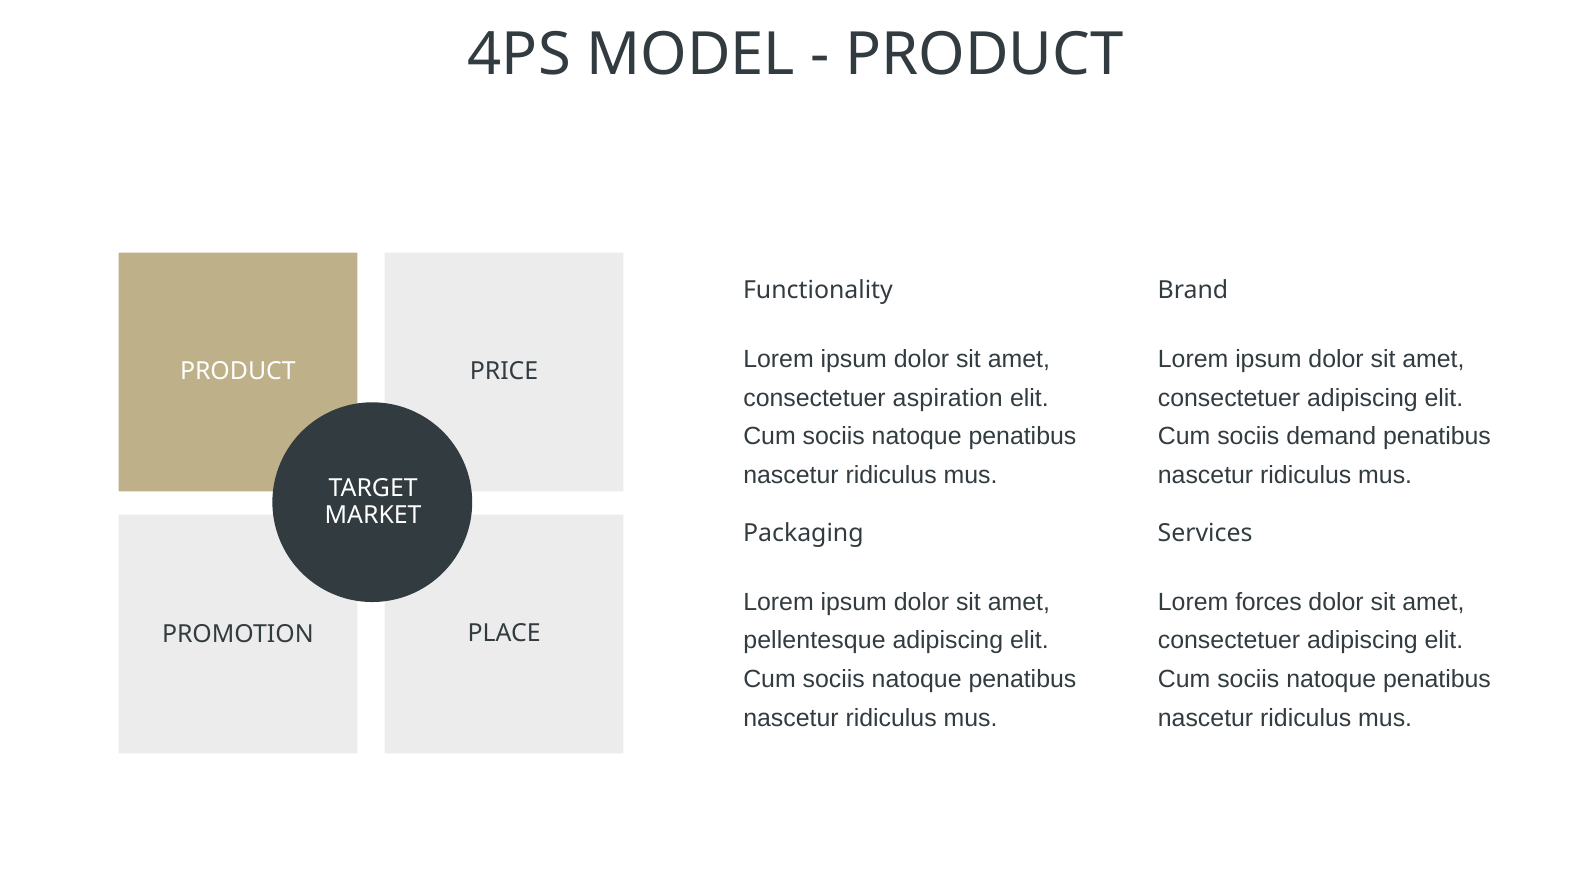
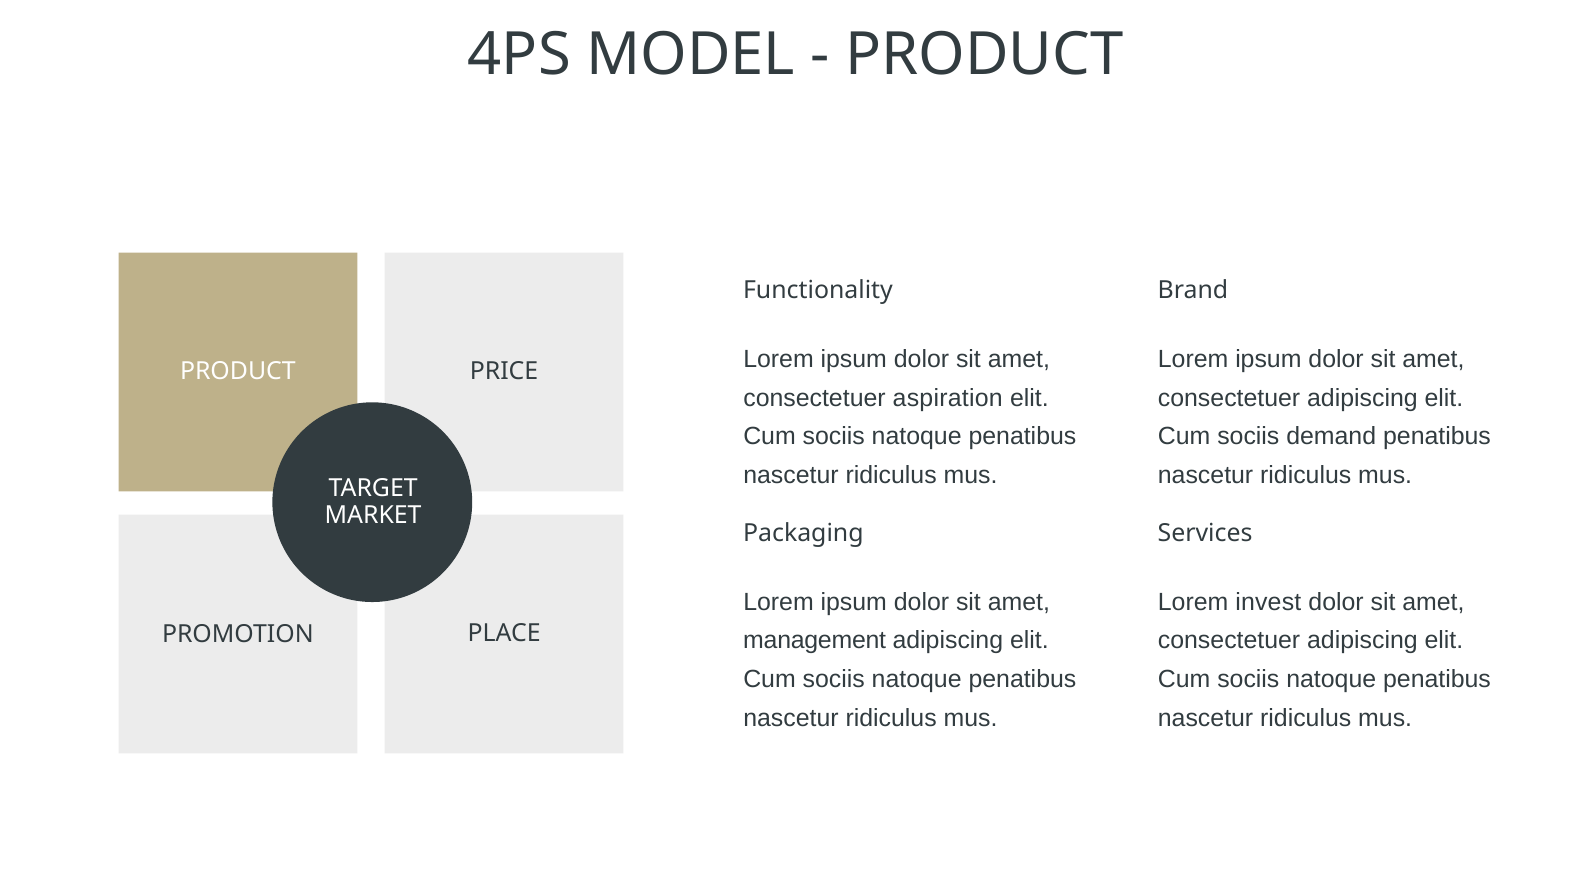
forces: forces -> invest (1268, 602)
pellentesque: pellentesque -> management (815, 641)
